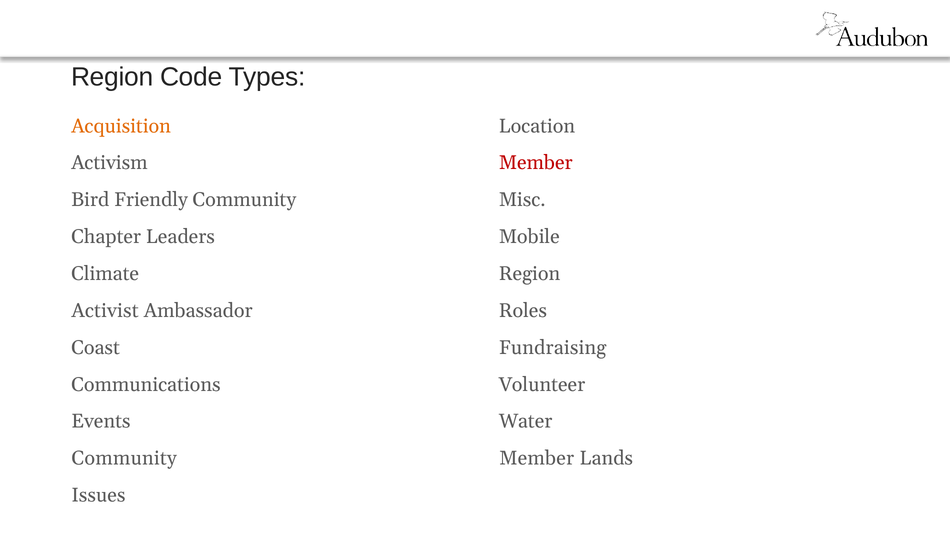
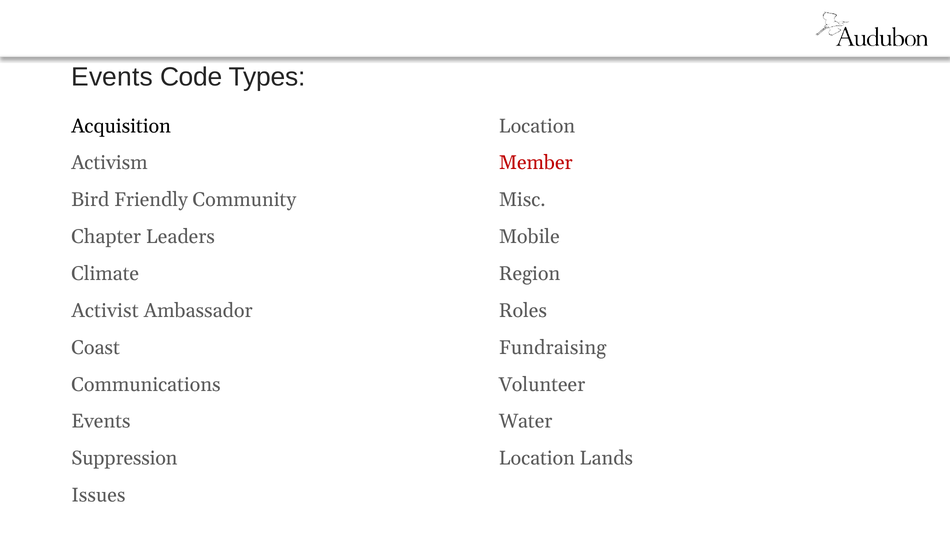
Region: Region -> Events (112, 77)
Acquisition colour: orange -> black (121, 126)
Community: Community -> Suppression (124, 459)
Member: Member -> Location (537, 459)
